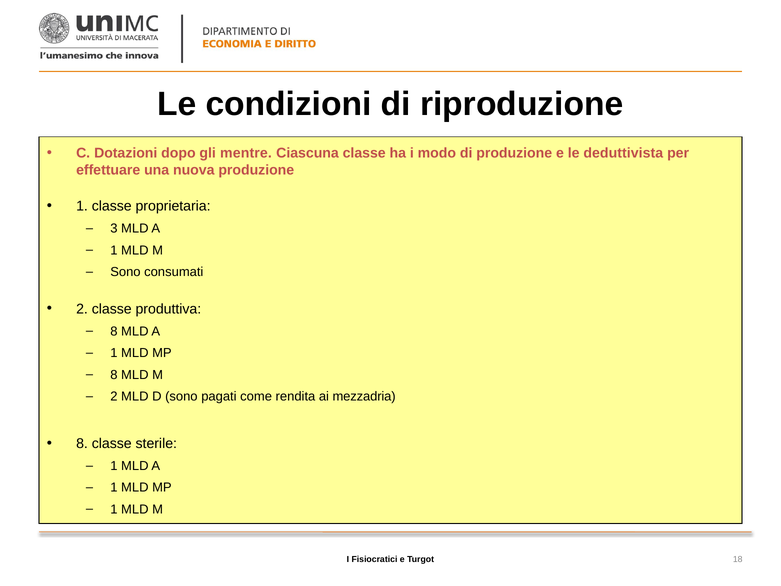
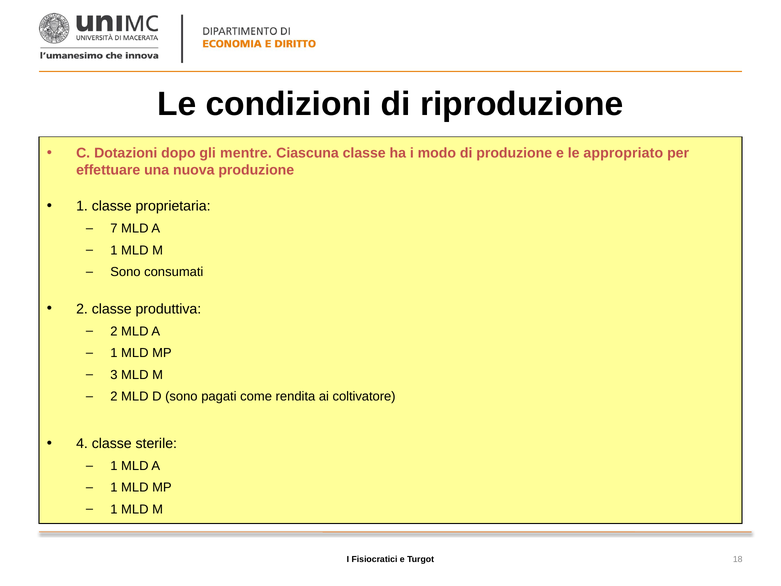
deduttivista: deduttivista -> appropriato (623, 153)
3: 3 -> 7 (114, 228)
8: 8 -> 2 (114, 331)
8: 8 -> 3 (114, 375)
mezzadria: mezzadria -> coltivatore (364, 396)
8: 8 -> 4 (82, 443)
